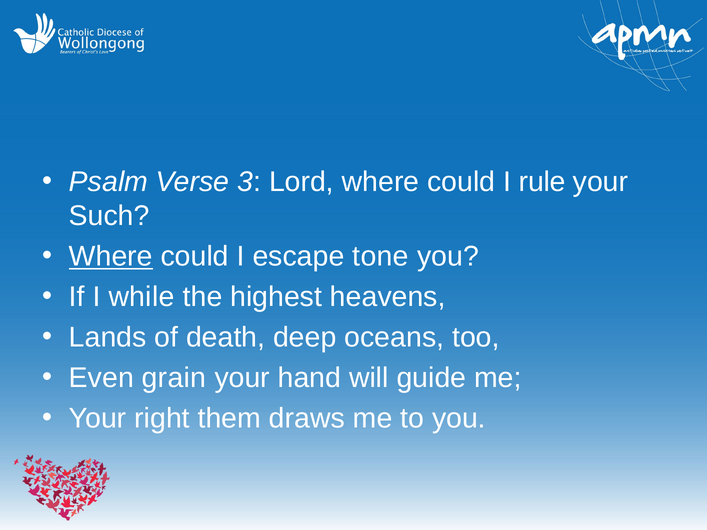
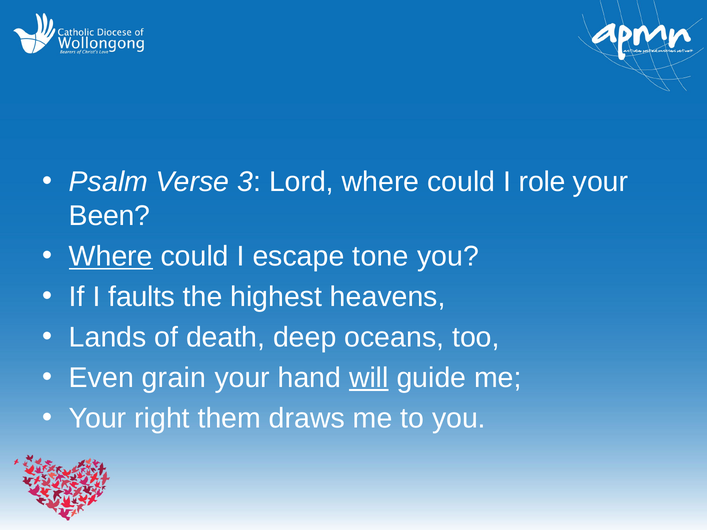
rule: rule -> role (542, 182)
Such: Such -> Been (109, 216)
while: while -> faults (142, 297)
will underline: none -> present (369, 378)
